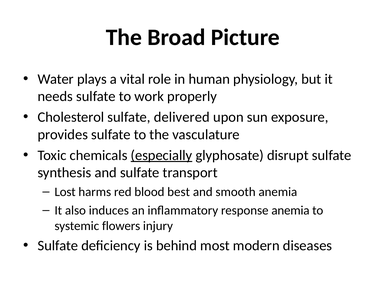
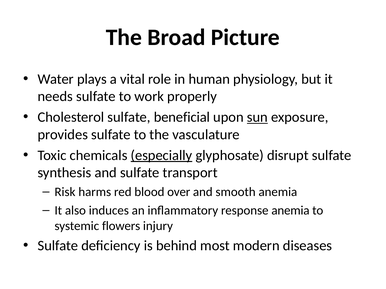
delivered: delivered -> beneficial (182, 117)
sun underline: none -> present (257, 117)
Lost: Lost -> Risk (65, 192)
best: best -> over (179, 192)
